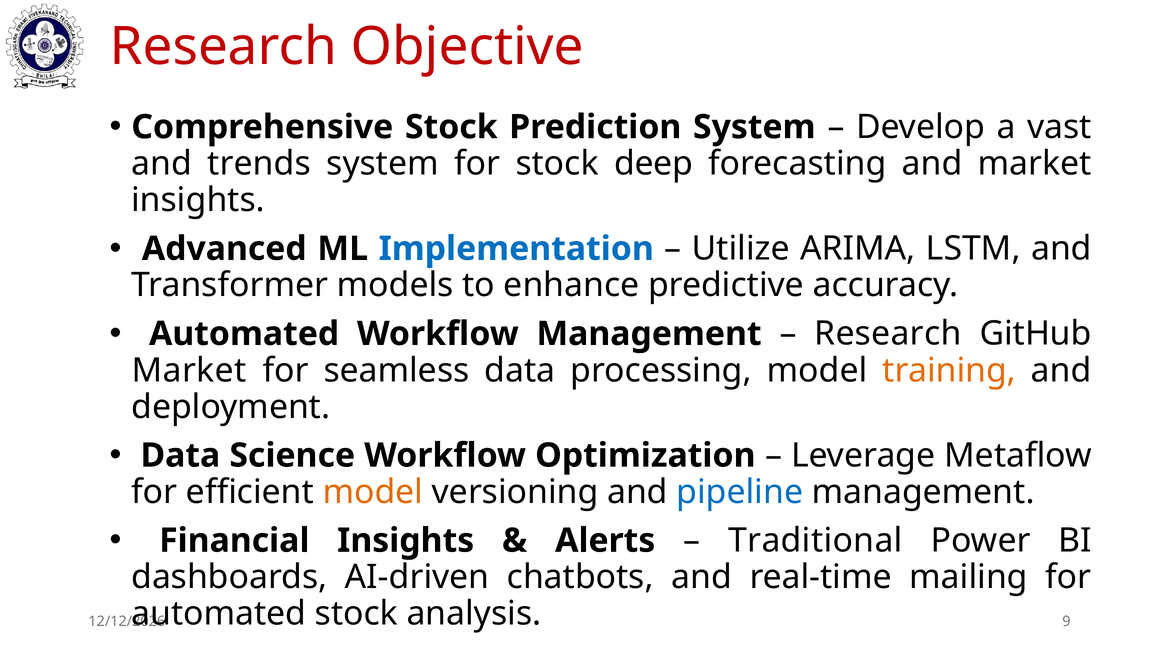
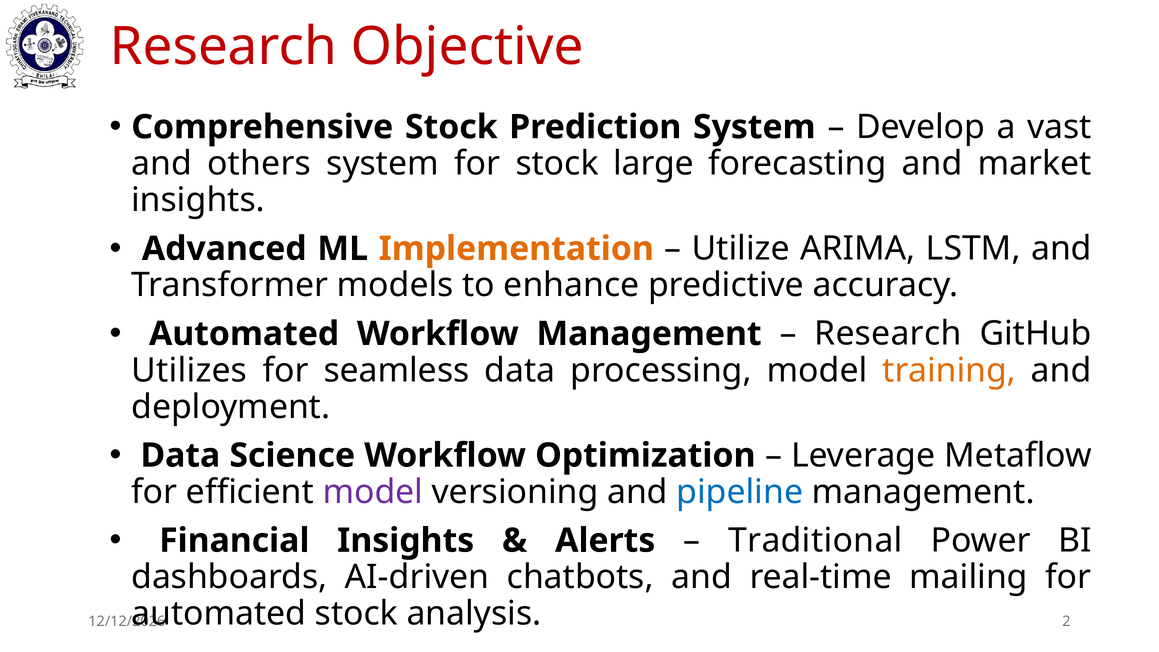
trends: trends -> others (259, 164)
deep: deep -> large (654, 164)
Implementation colour: blue -> orange (516, 249)
Market: Market -> Utilizes (189, 370)
model colour: orange -> purple (373, 492)
9: 9 -> 2 (1066, 621)
